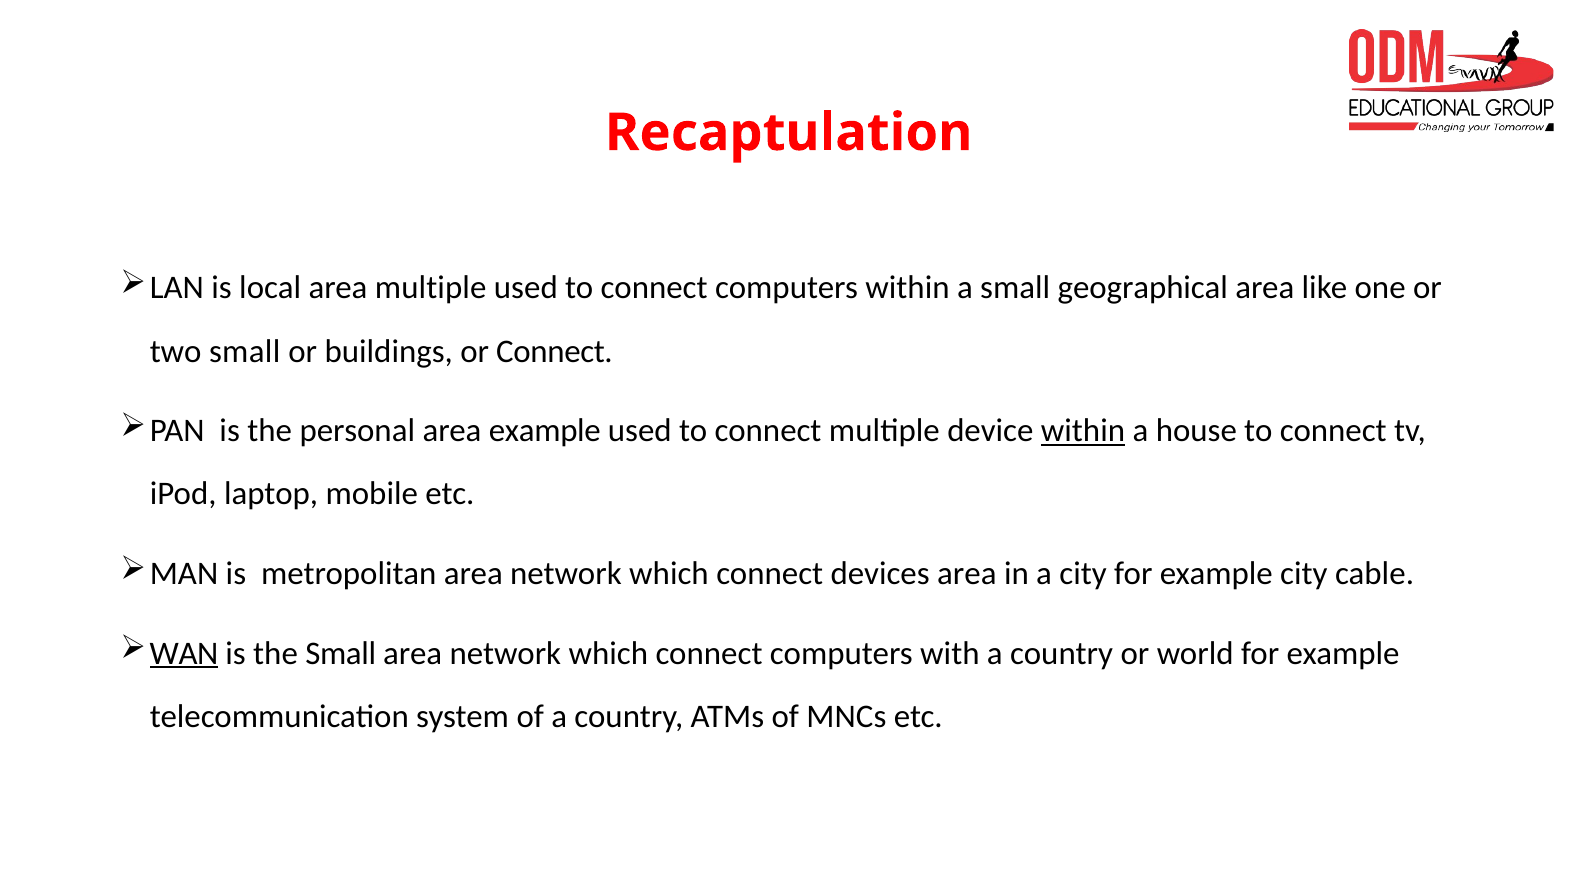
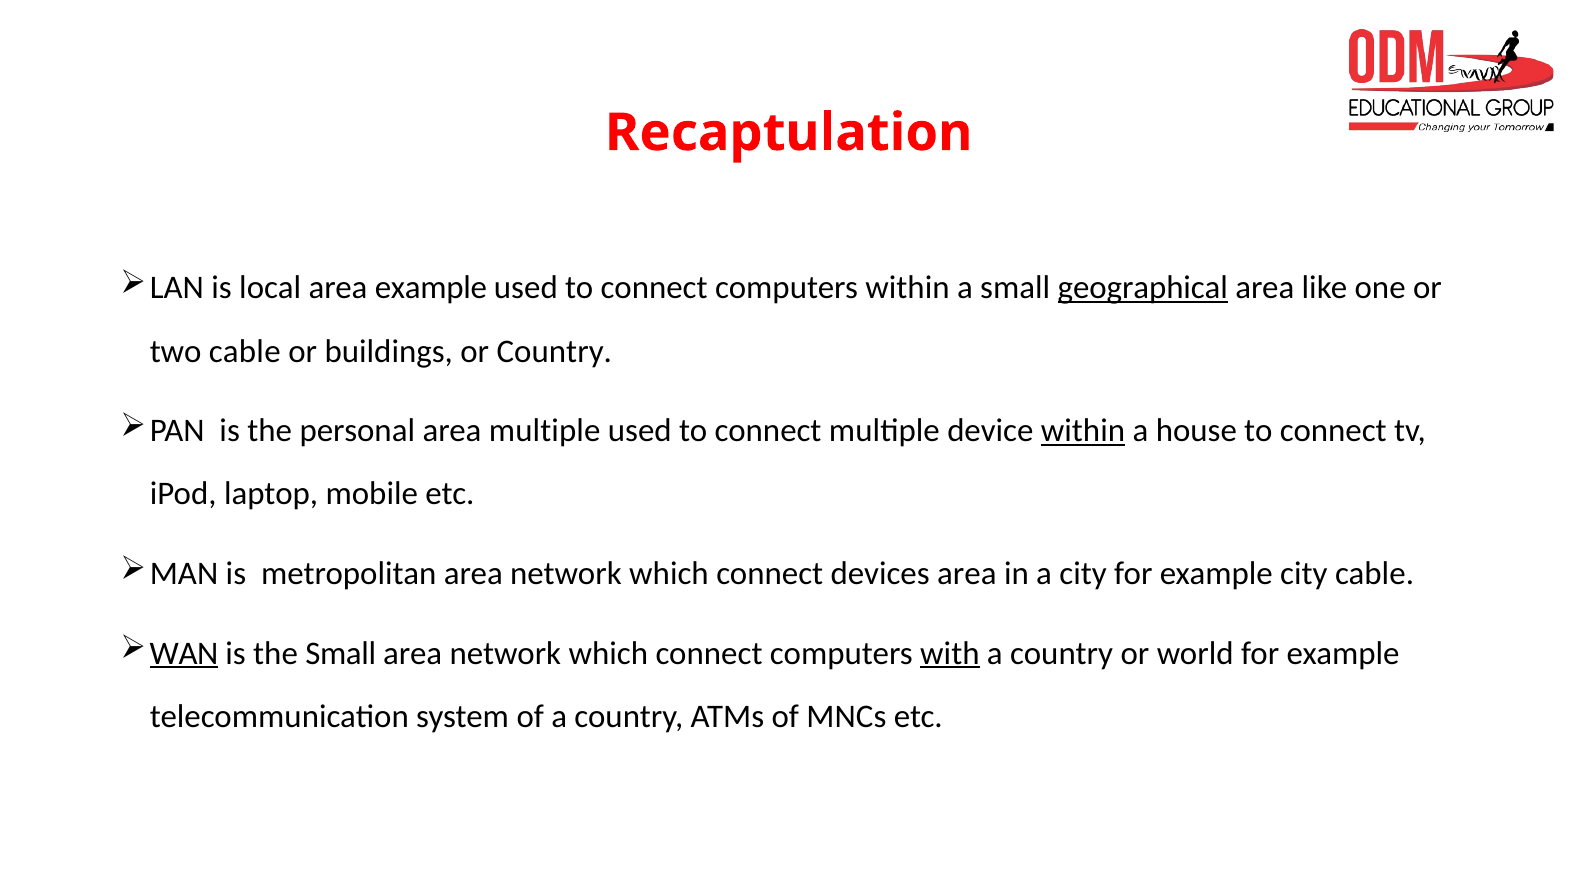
area multiple: multiple -> example (431, 288)
geographical underline: none -> present (1143, 288)
two small: small -> cable (245, 351)
or Connect: Connect -> Country (554, 351)
area example: example -> multiple (545, 431)
with underline: none -> present (950, 653)
